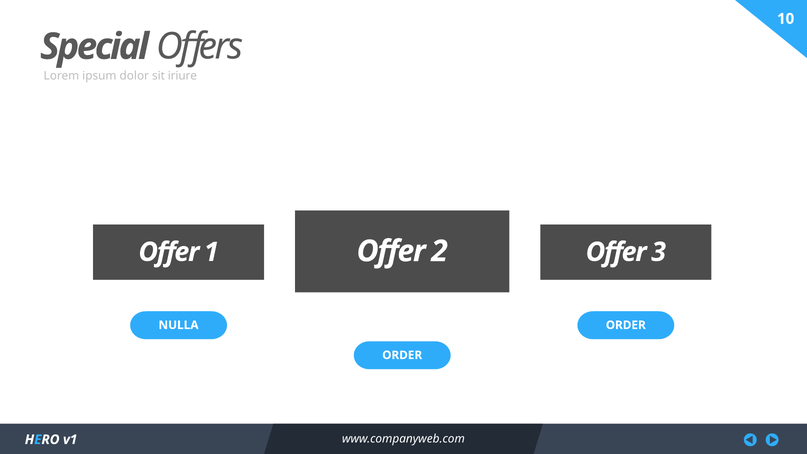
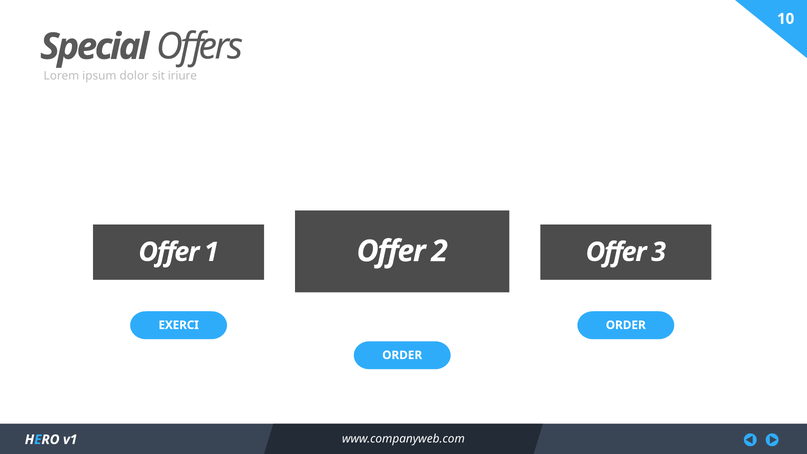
NULLA: NULLA -> EXERCI (179, 325)
